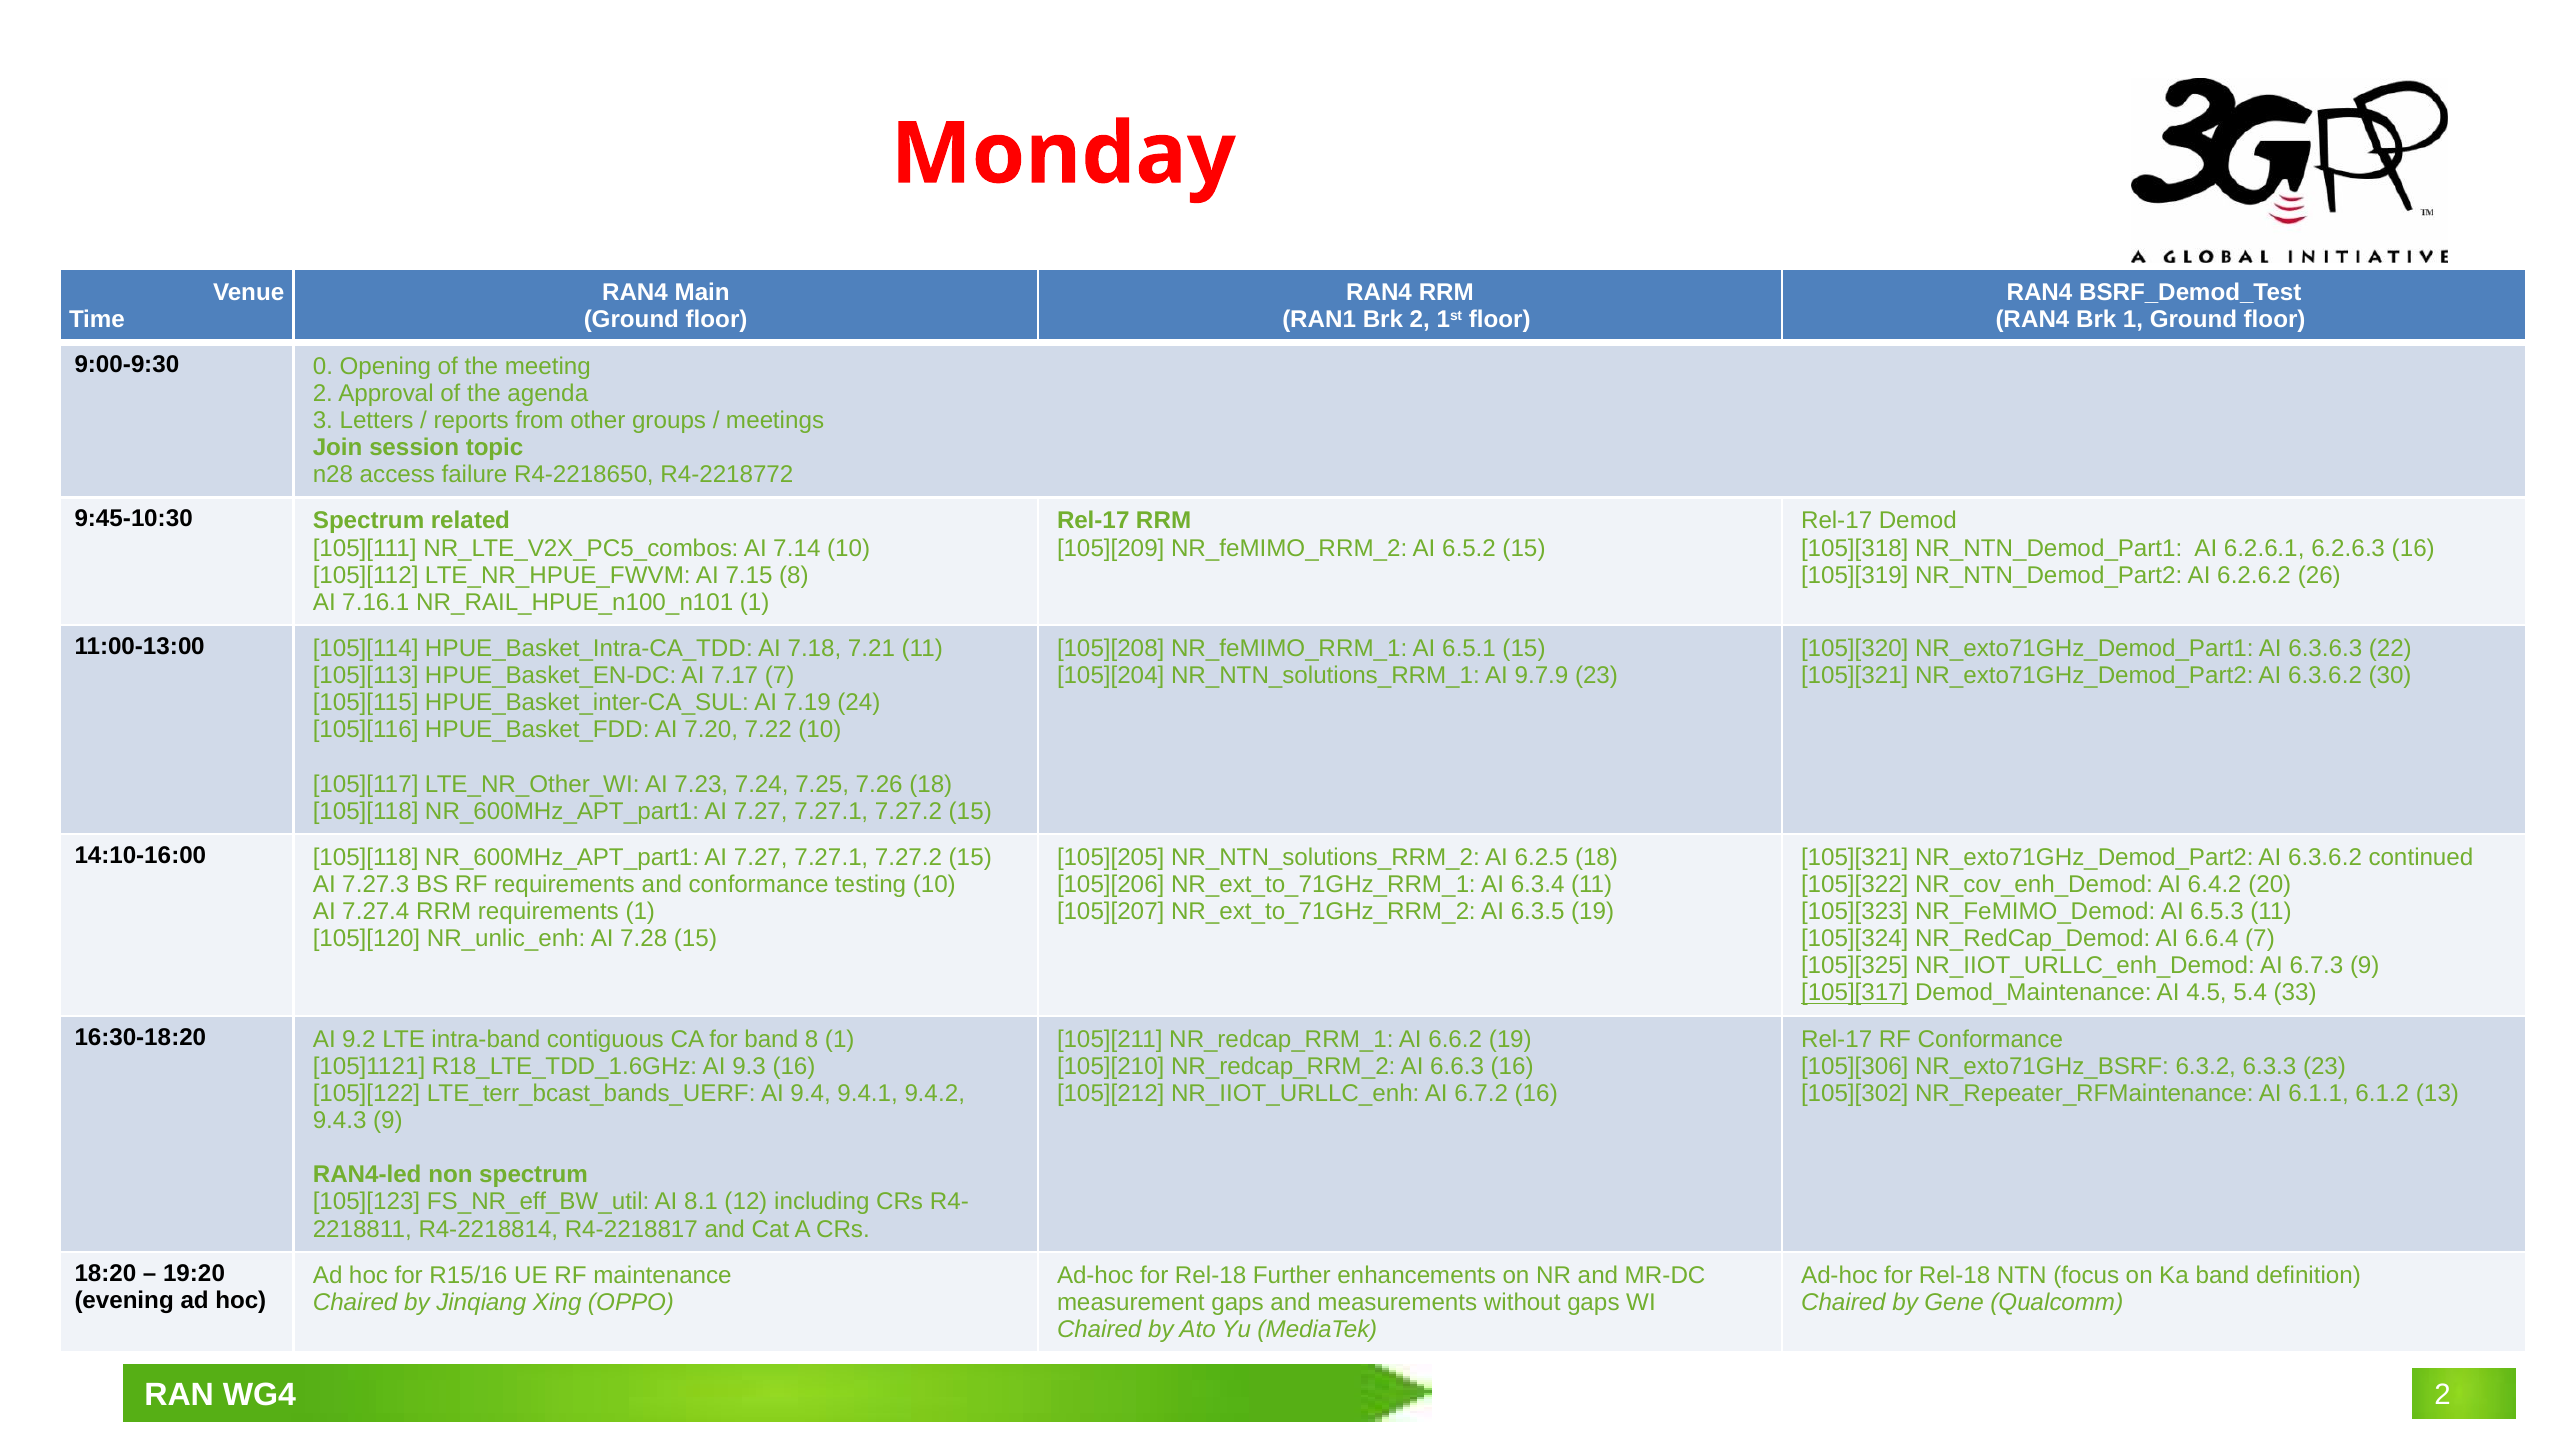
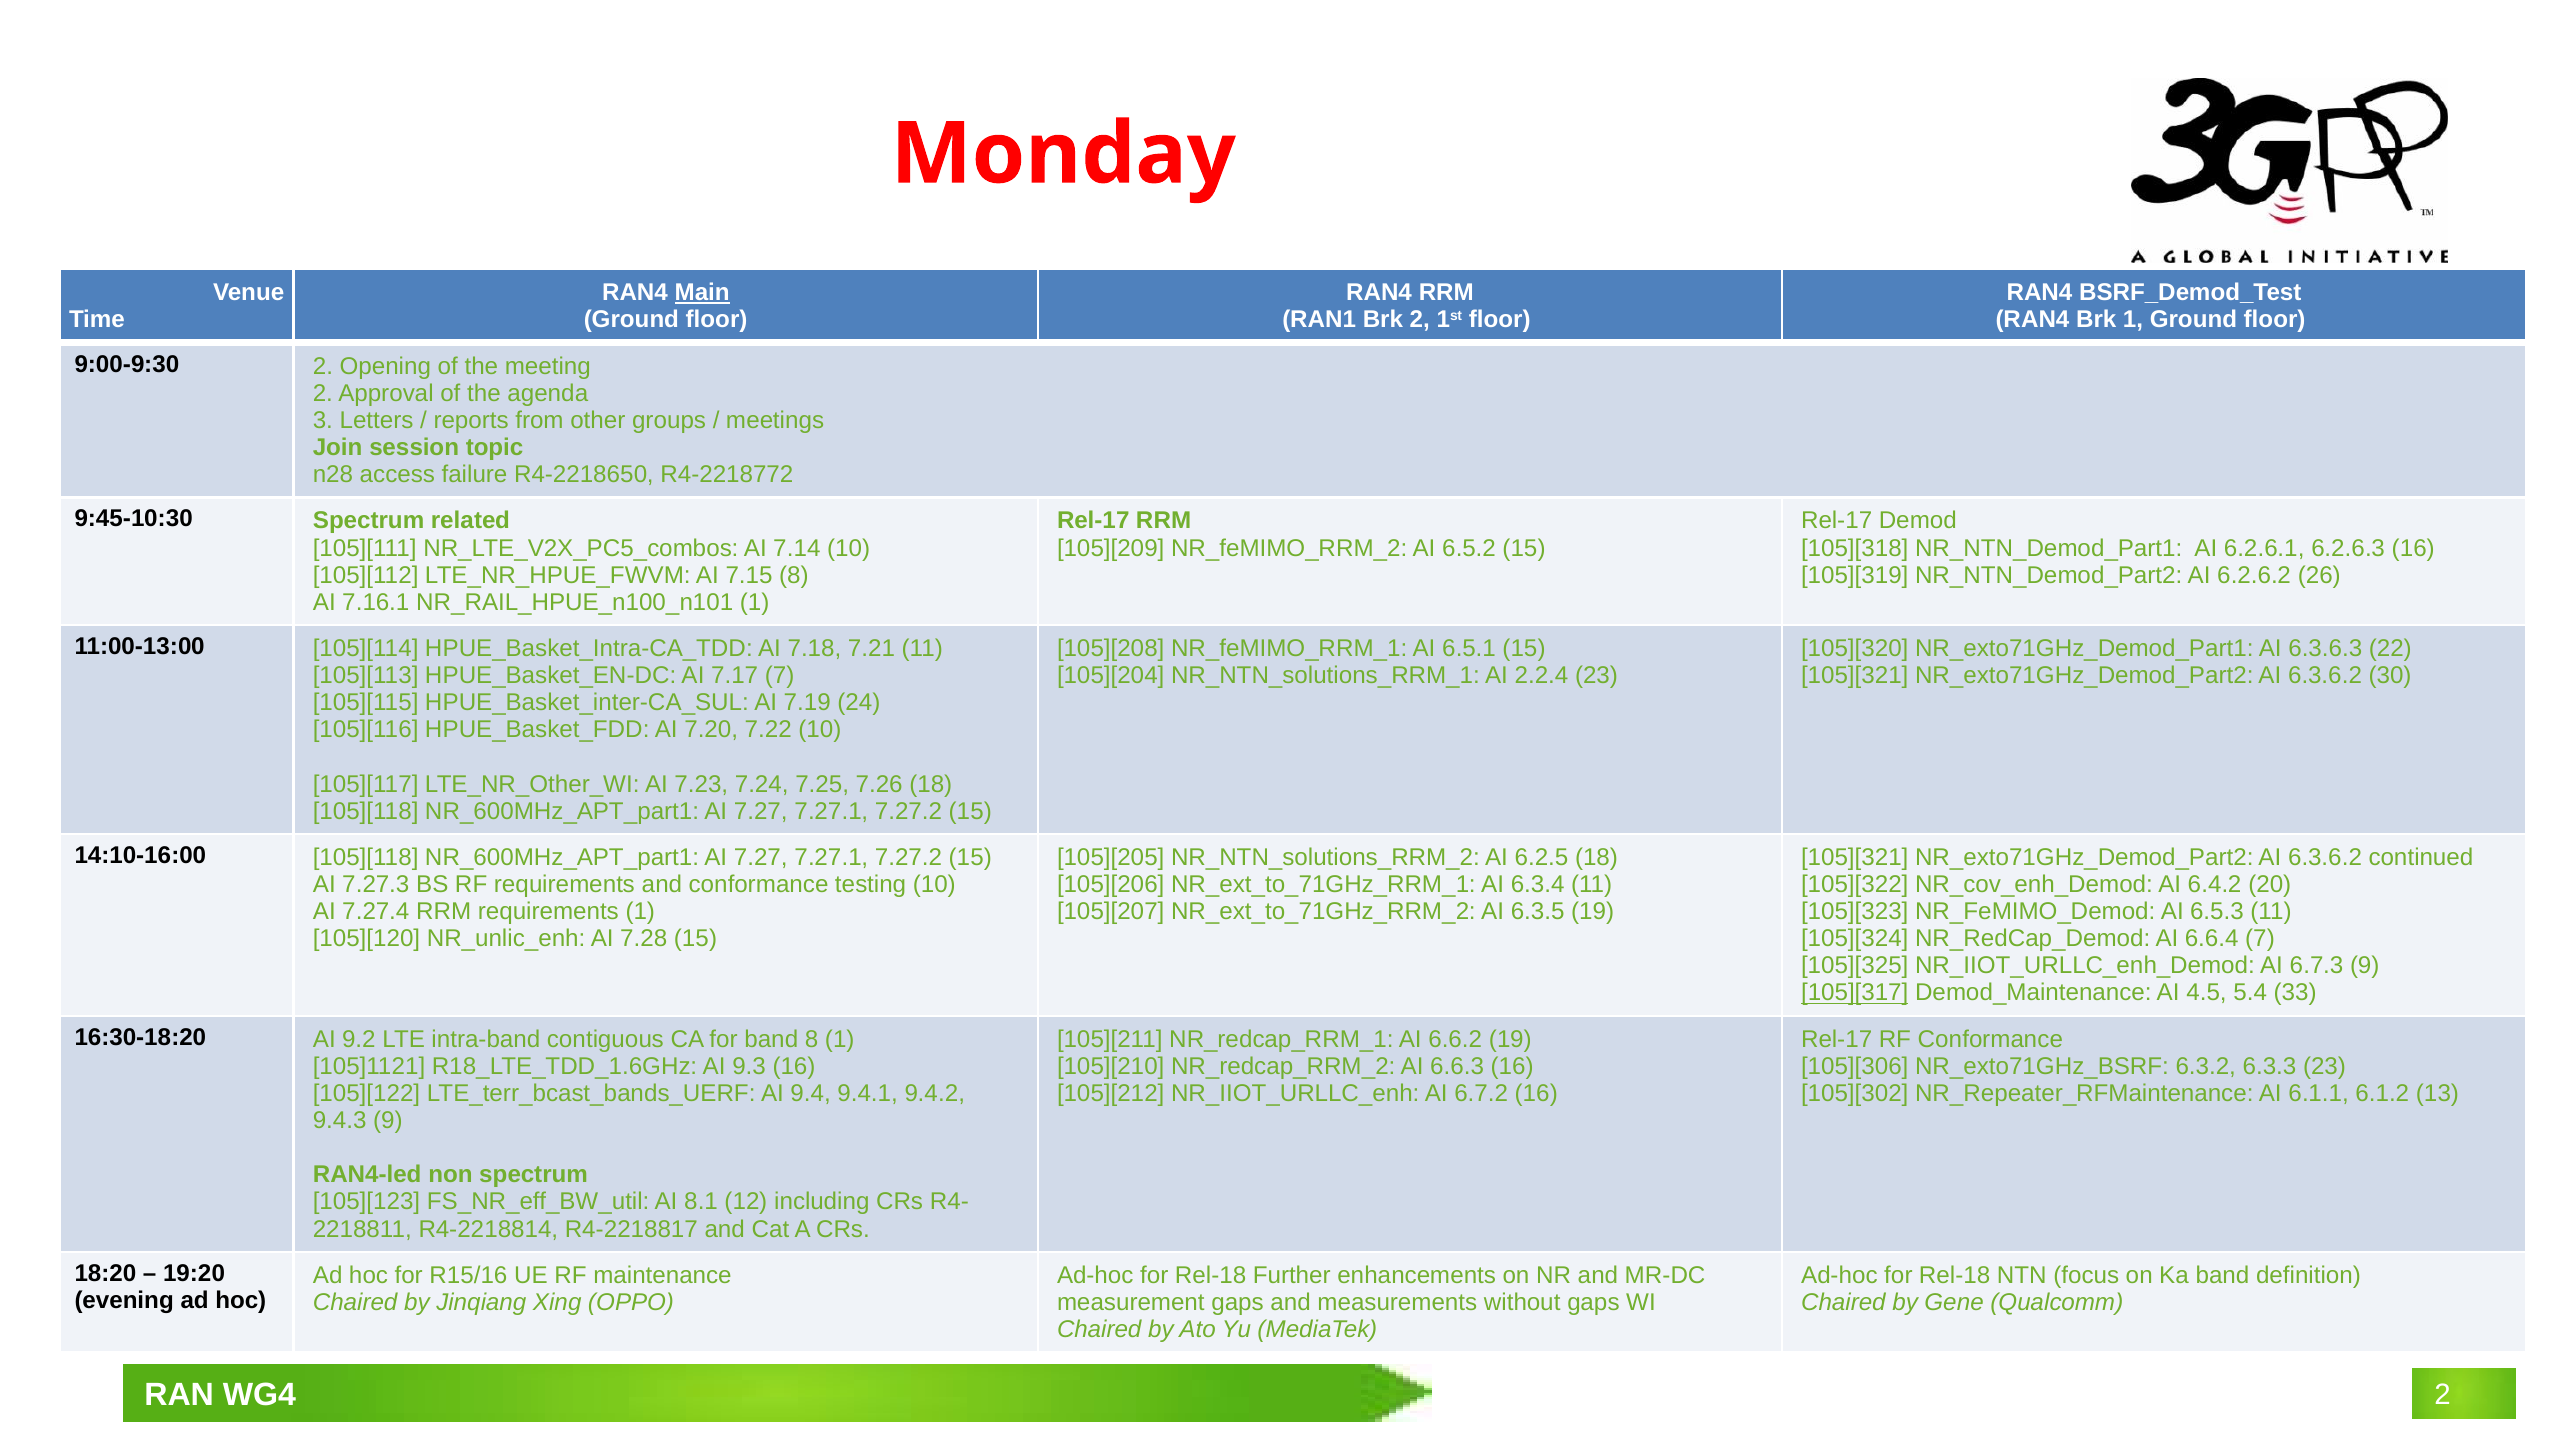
Main underline: none -> present (702, 293)
9:00-9:30 0: 0 -> 2 (323, 366)
9.7.9: 9.7.9 -> 2.2.4 (1542, 676)
